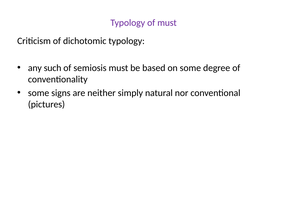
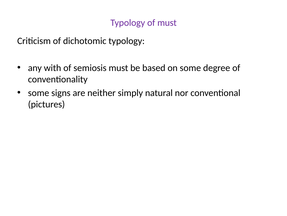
such: such -> with (53, 68)
